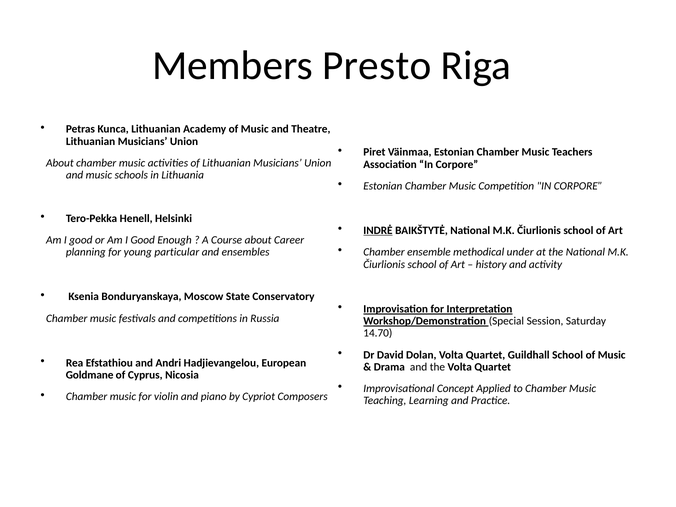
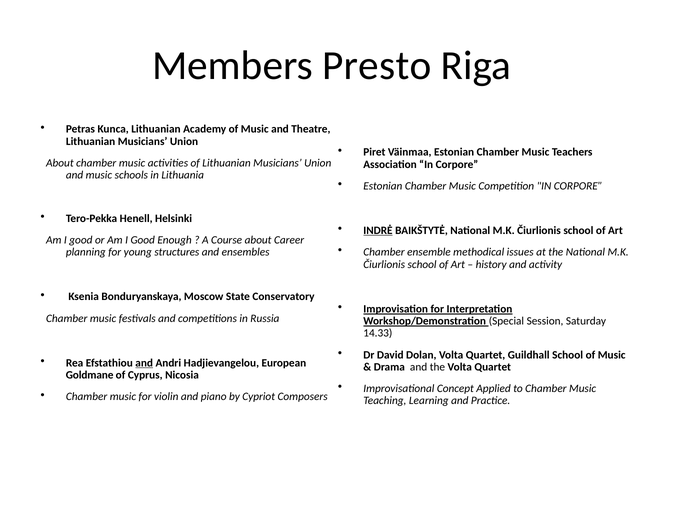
under: under -> issues (520, 252)
particular: particular -> structures (177, 252)
14.70: 14.70 -> 14.33 (378, 333)
and underline: none -> present (144, 363)
